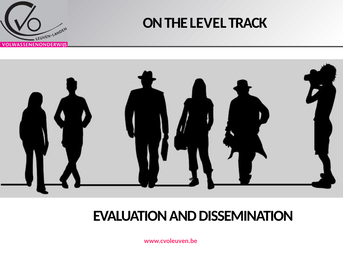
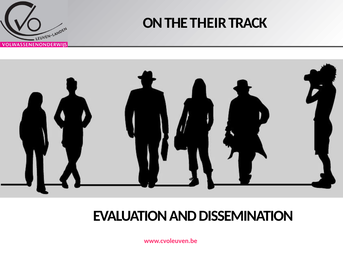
LEVEL: LEVEL -> THEIR (208, 23)
